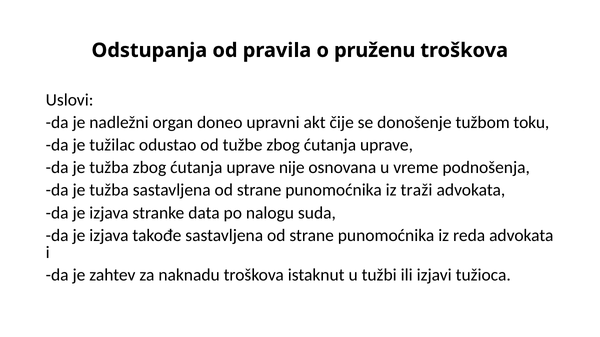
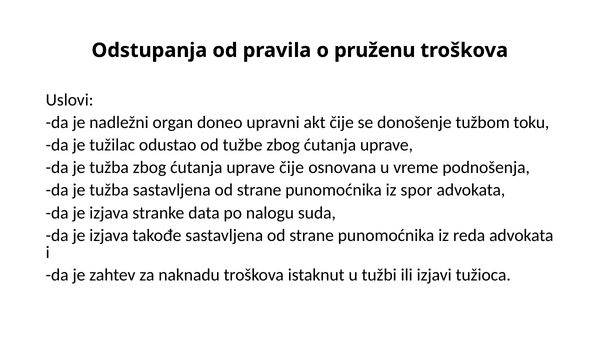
uprave nije: nije -> čije (292, 168)
traži: traži -> spor (417, 191)
